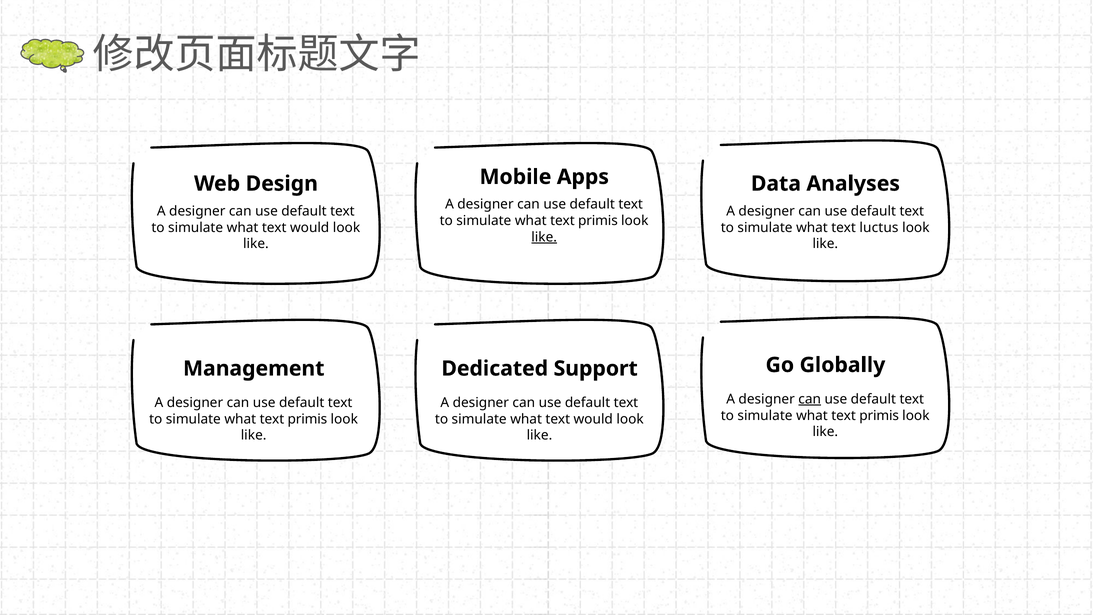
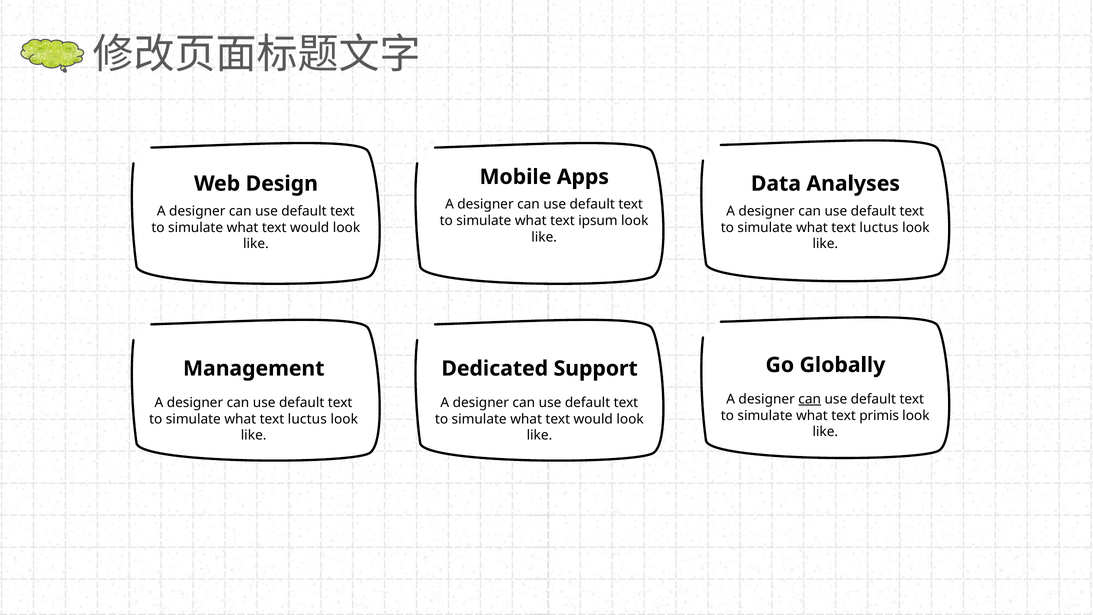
primis: primis -> ipsum (598, 221)
like underline: present -> none (544, 237)
primis: primis -> luctus (307, 419)
